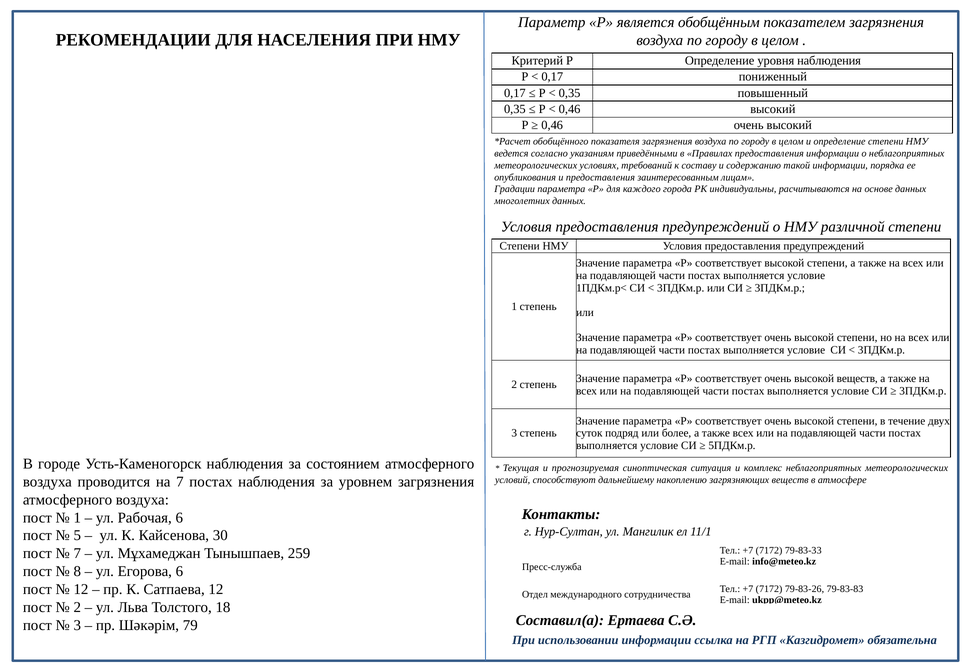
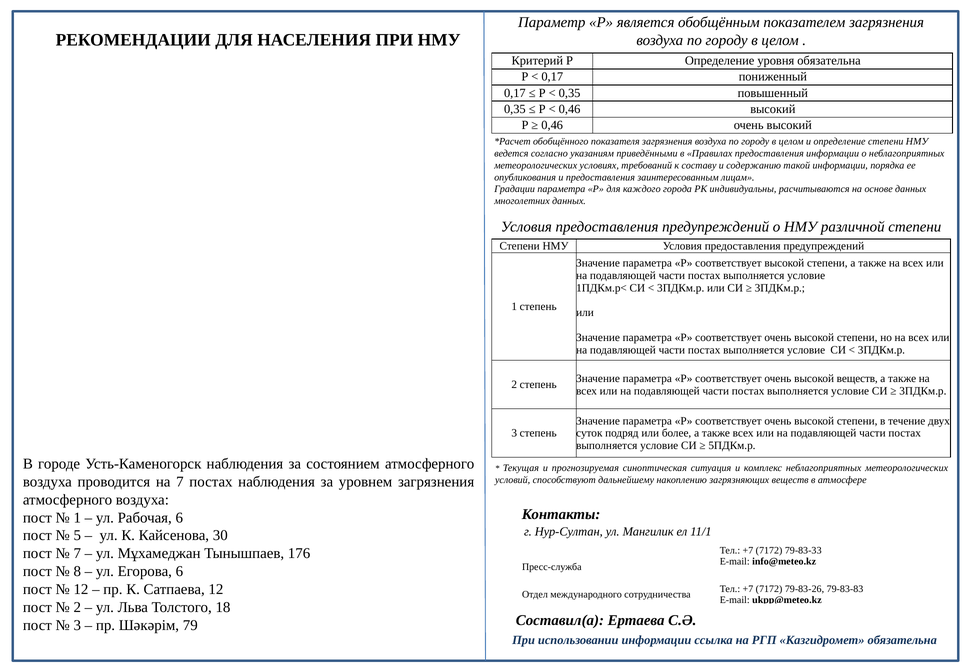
уровня наблюдения: наблюдения -> обязательна (829, 61)
259: 259 -> 176 (299, 554)
